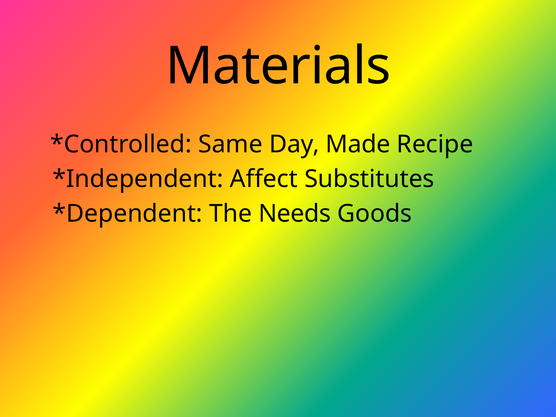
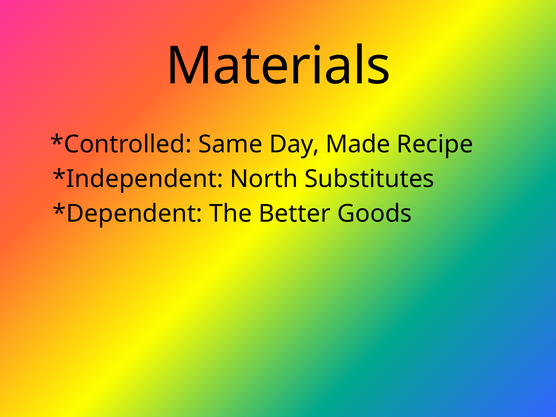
Affect: Affect -> North (264, 179)
Needs: Needs -> Better (295, 214)
